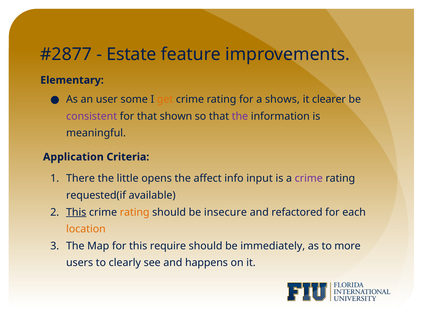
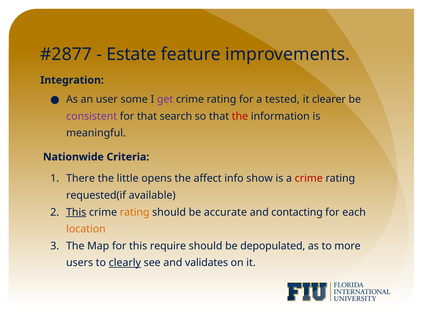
Elementary: Elementary -> Integration (72, 80)
get colour: orange -> purple (165, 99)
shows: shows -> tested (282, 99)
shown: shown -> search (176, 116)
the colour: purple -> red (240, 116)
Application: Application -> Nationwide (73, 157)
input: input -> show (260, 179)
crime colour: purple -> red (309, 179)
insecure: insecure -> accurate (225, 212)
refactored: refactored -> contacting (297, 212)
immediately: immediately -> depopulated (273, 246)
clearly underline: none -> present (125, 263)
happens: happens -> validates (207, 263)
